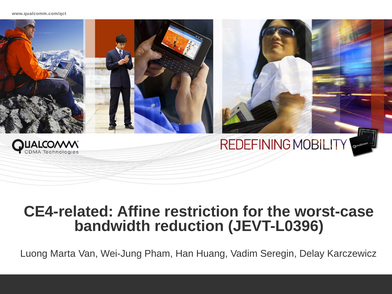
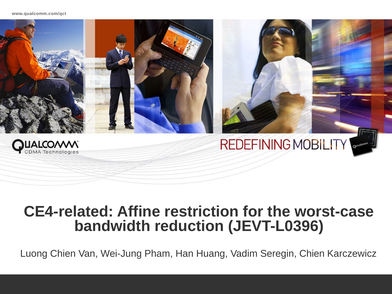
Luong Marta: Marta -> Chien (63, 254)
Seregin Delay: Delay -> Chien (312, 254)
